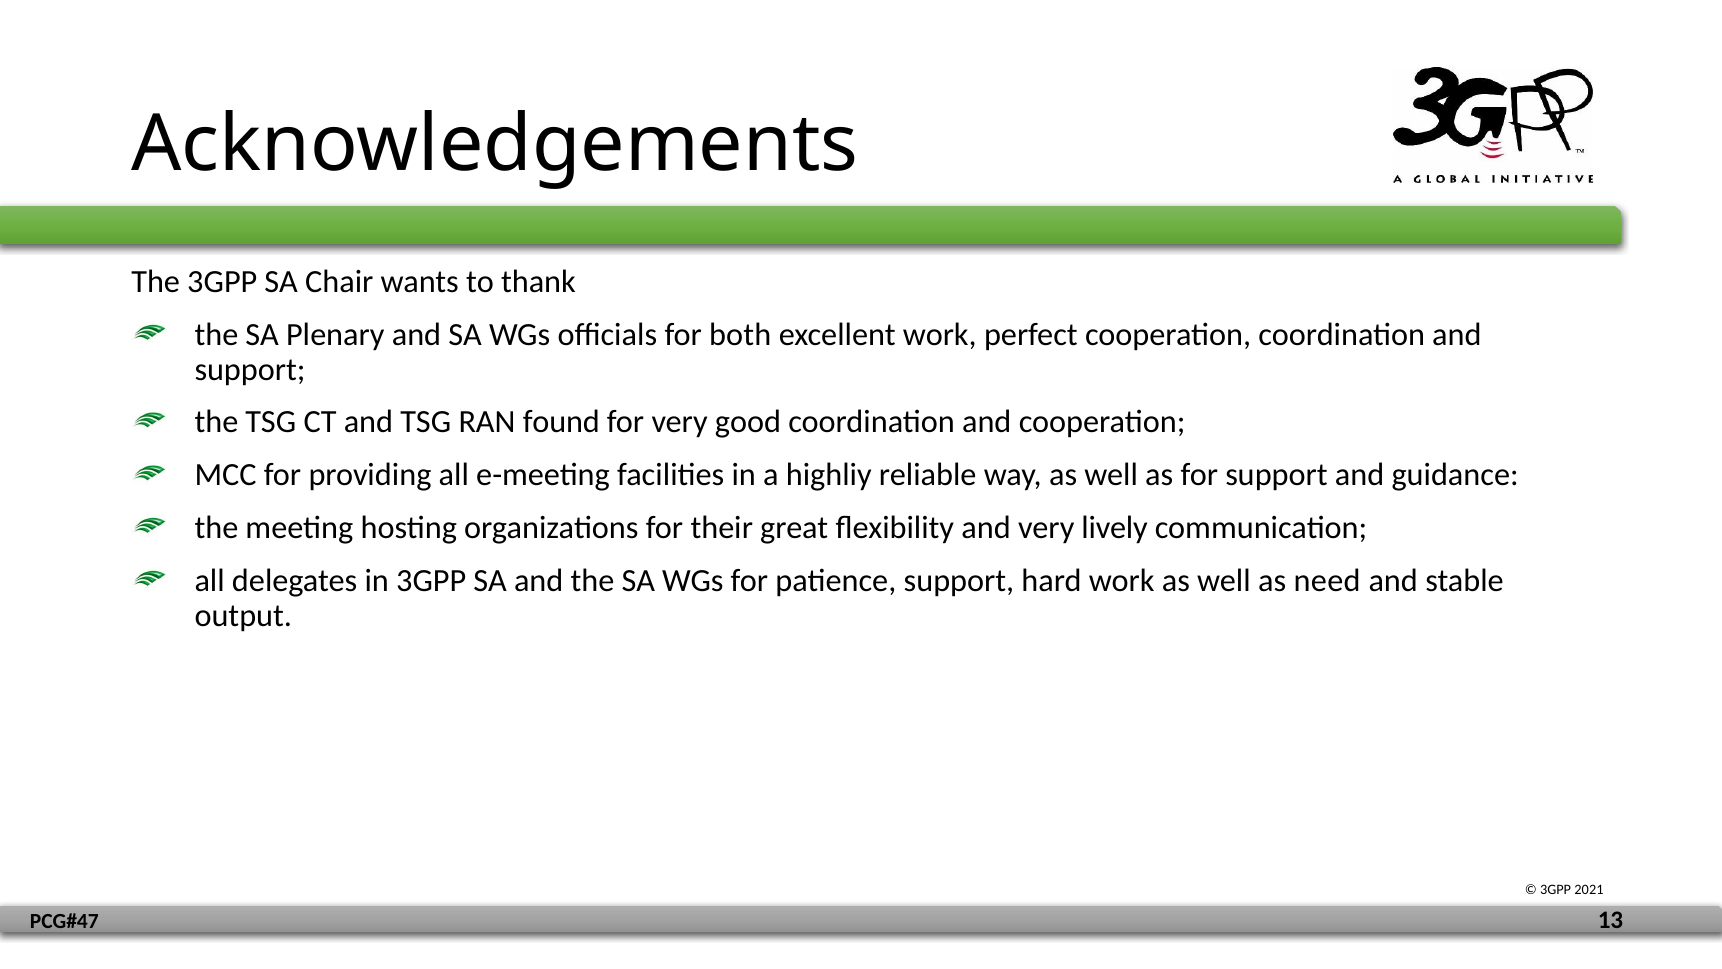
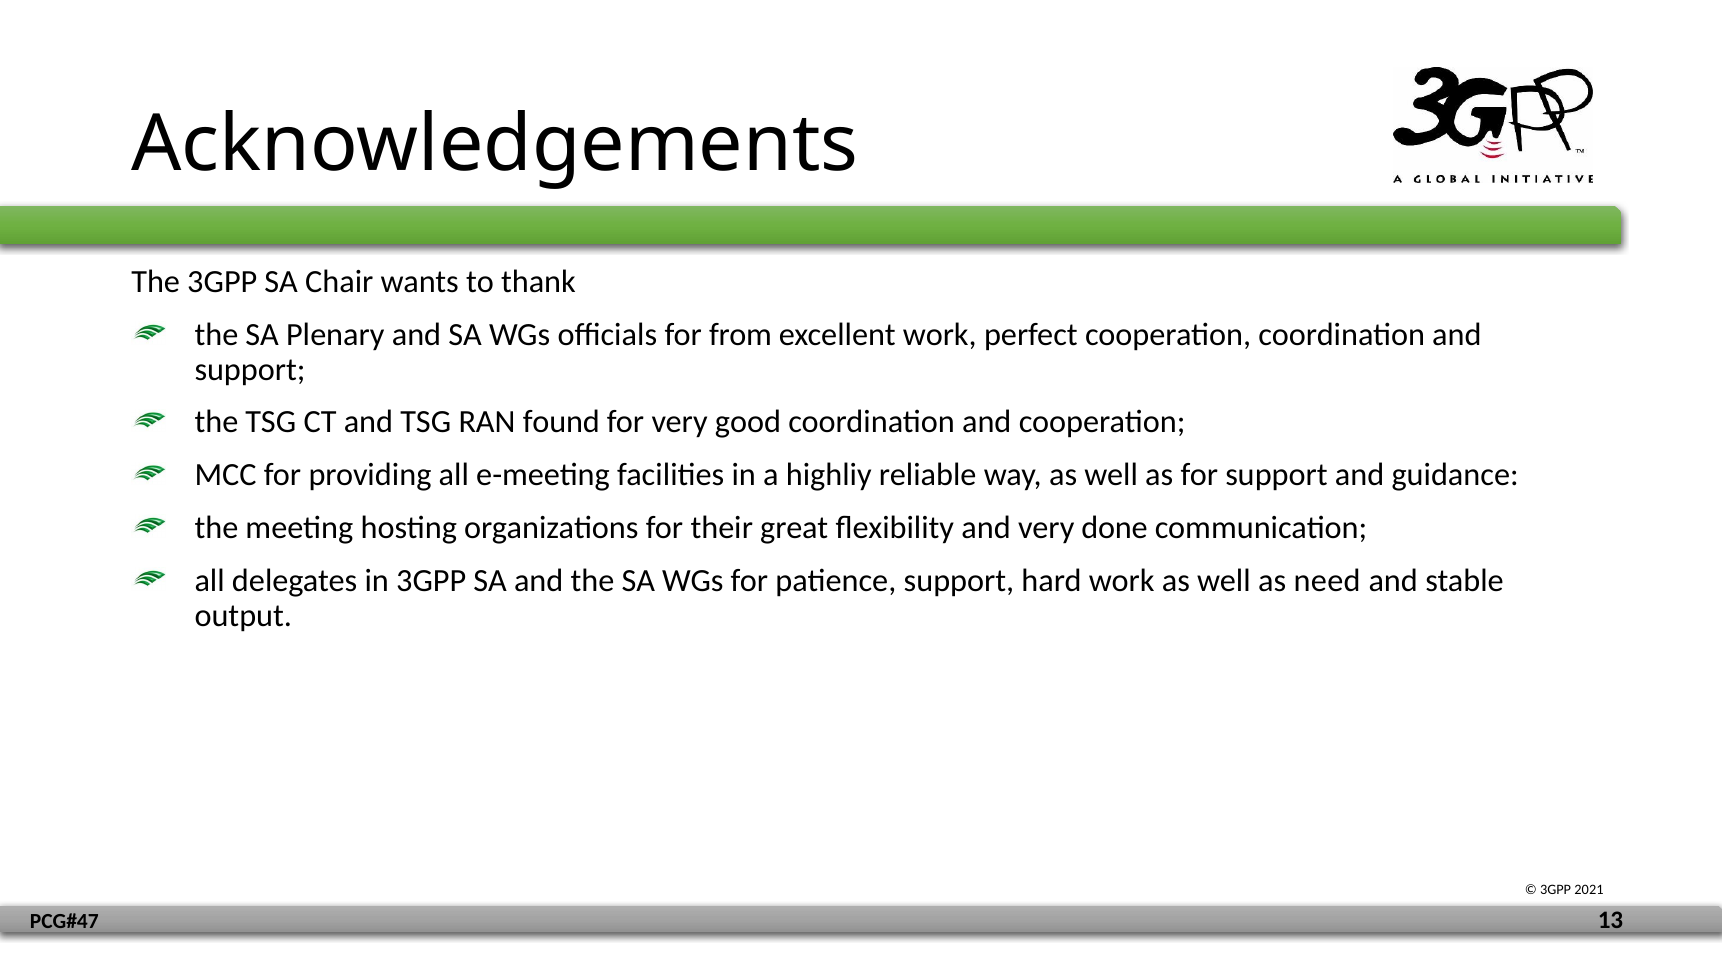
both: both -> from (740, 334)
lively: lively -> done (1115, 528)
